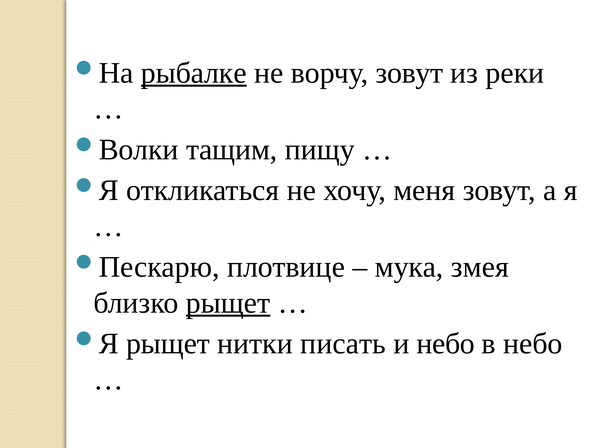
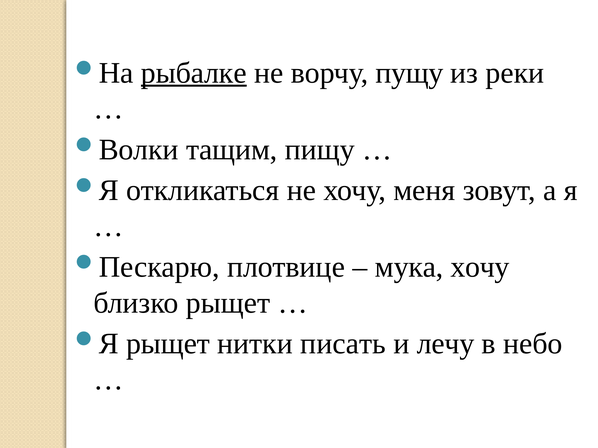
ворчу зовут: зовут -> пущу (409, 73)
мука змея: змея -> хочу (480, 267)
рыщет underline: present -> none (228, 303)
и небо: небо -> лечу (446, 344)
